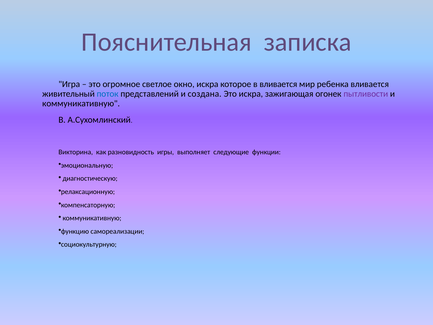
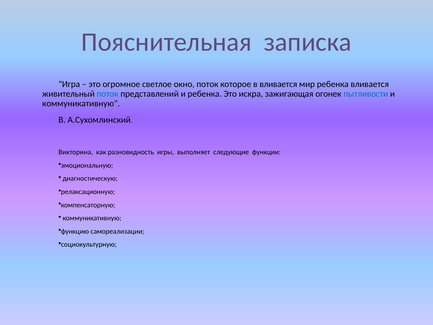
окно искра: искра -> поток (207, 84)
и создана: создана -> ребенка (205, 94)
пытливости colour: purple -> blue (366, 94)
